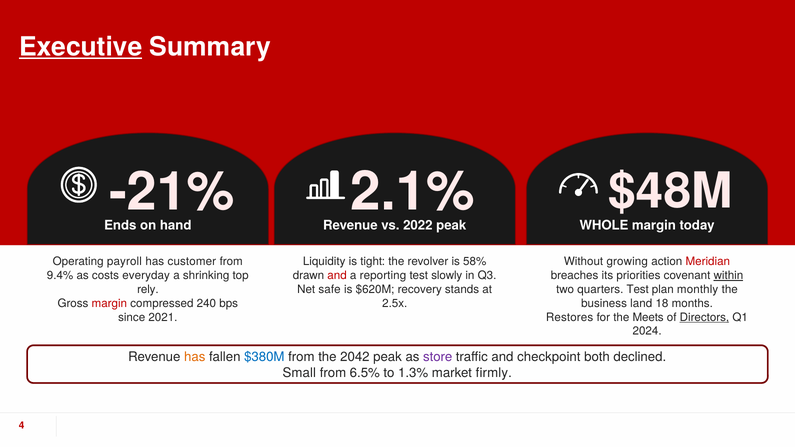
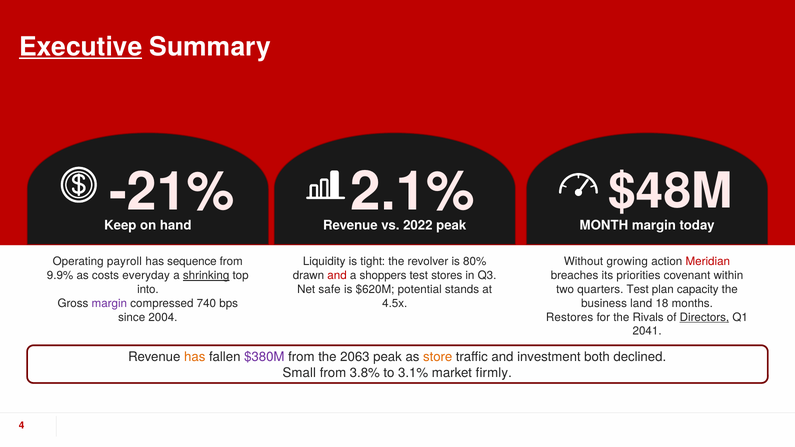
Ends: Ends -> Keep (120, 226)
WHOLE: WHOLE -> MONTH (604, 226)
58%: 58% -> 80% (475, 262)
customer: customer -> sequence (192, 262)
9.4%: 9.4% -> 9.9% (60, 276)
shrinking underline: none -> present (206, 276)
reporting: reporting -> shoppers (383, 276)
slowly: slowly -> stores (447, 276)
within underline: present -> none (728, 276)
rely: rely -> into (148, 290)
recovery: recovery -> potential (420, 289)
monthly: monthly -> capacity (698, 289)
margin colour: red -> purple (109, 303)
240: 240 -> 740 (206, 303)
2.5x: 2.5x -> 4.5x (395, 303)
2021: 2021 -> 2004 (163, 317)
Meets: Meets -> Rivals (648, 317)
2024: 2024 -> 2041 (647, 331)
$380M colour: blue -> purple (264, 357)
2042: 2042 -> 2063 (355, 357)
store colour: purple -> orange (438, 357)
checkpoint: checkpoint -> investment (549, 357)
6.5%: 6.5% -> 3.8% (365, 373)
1.3%: 1.3% -> 3.1% (413, 373)
